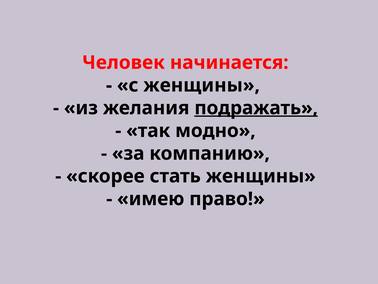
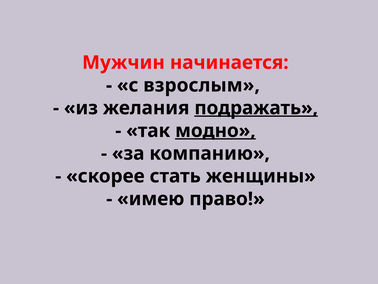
Человек: Человек -> Мужчин (124, 62)
с женщины: женщины -> взрослым (202, 85)
модно underline: none -> present (215, 131)
